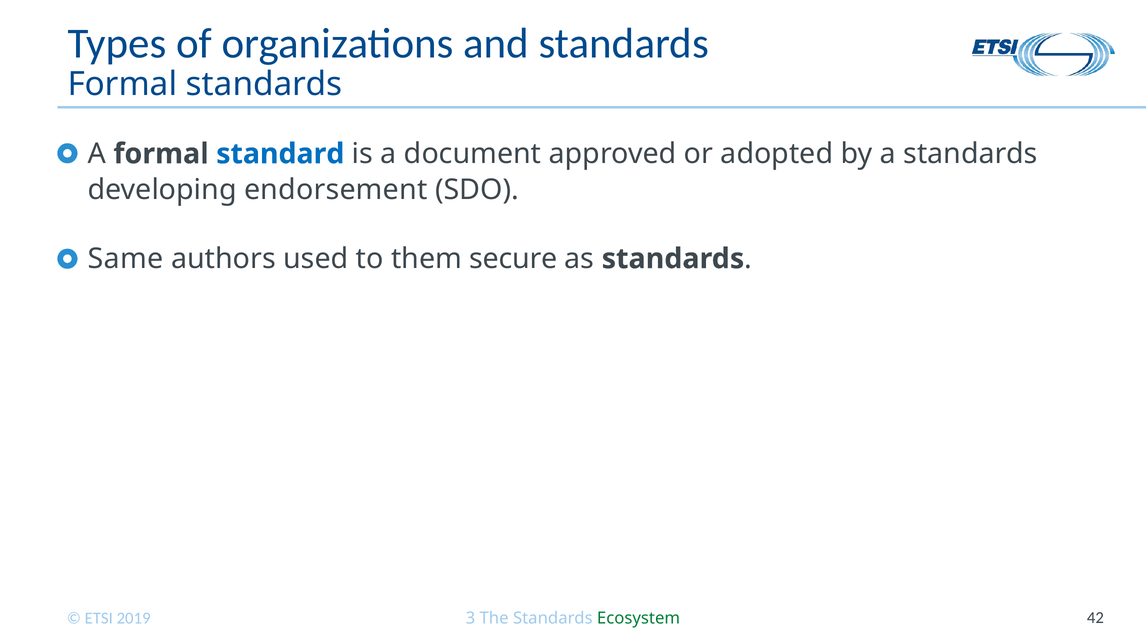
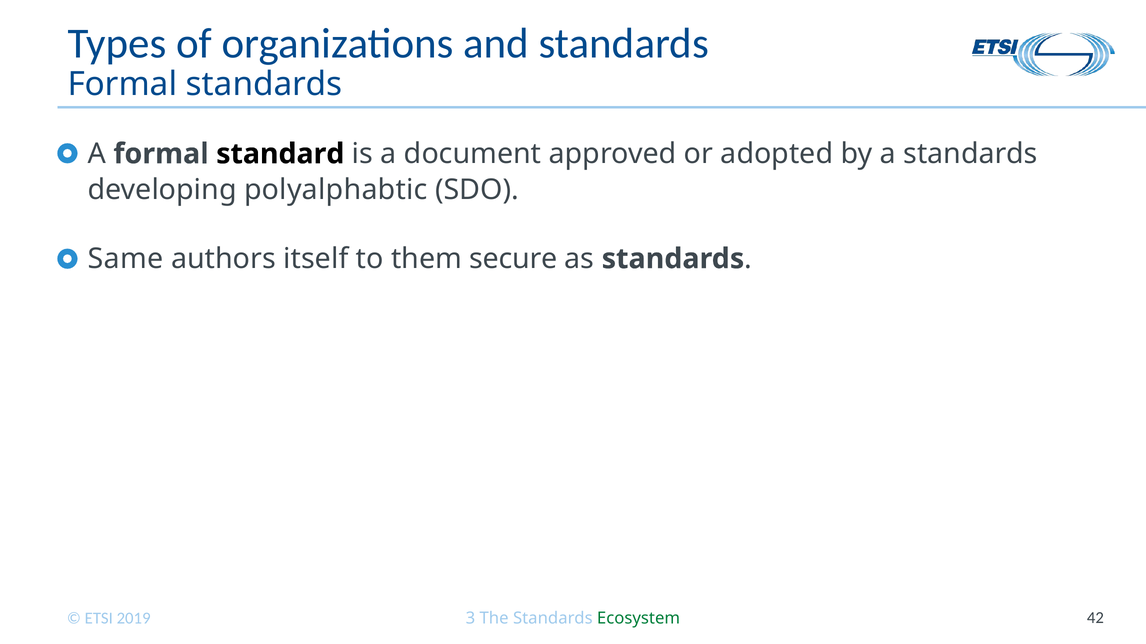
standard colour: blue -> black (280, 154)
endorsement: endorsement -> polyalphabtic (336, 190)
used: used -> itself (316, 259)
